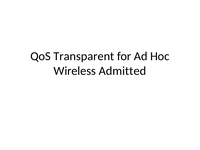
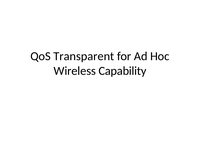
Admitted: Admitted -> Capability (123, 71)
